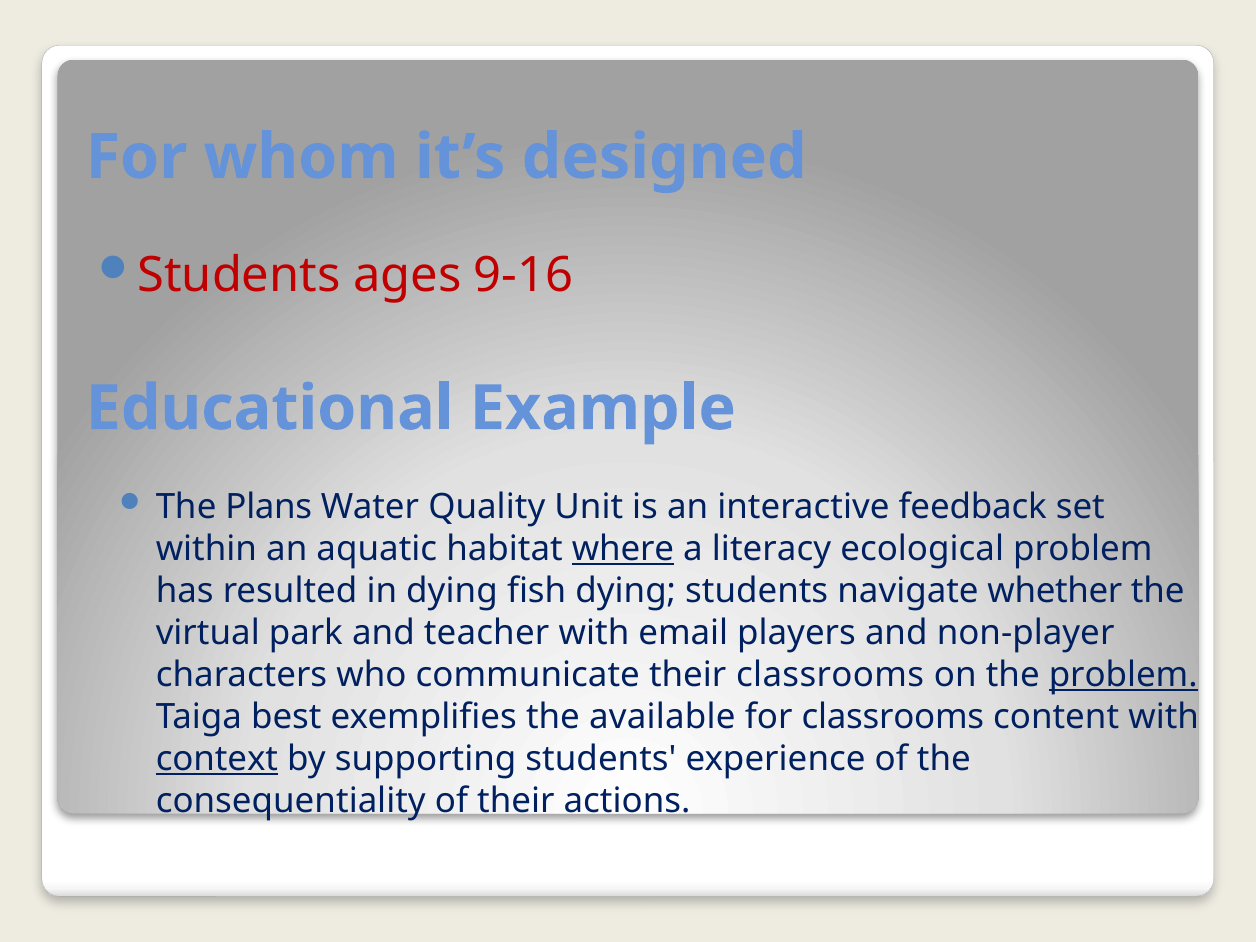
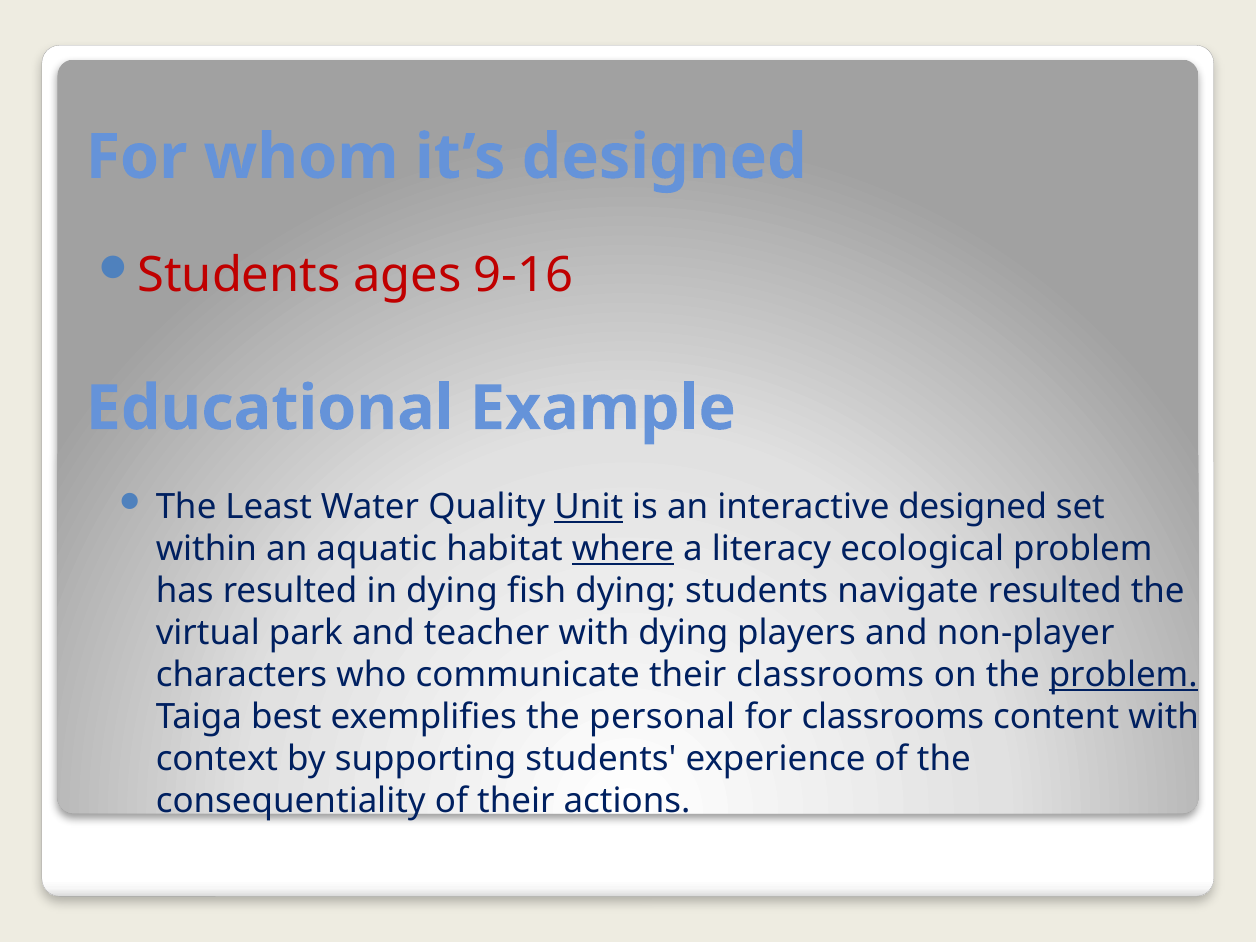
Plans: Plans -> Least (269, 507)
Unit underline: none -> present (589, 507)
interactive feedback: feedback -> designed (973, 507)
navigate whether: whether -> resulted (1055, 591)
with email: email -> dying (683, 633)
available: available -> personal (662, 717)
context underline: present -> none (217, 759)
